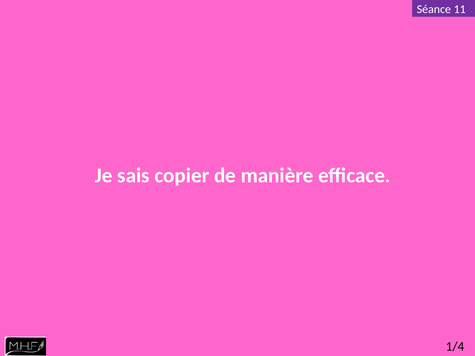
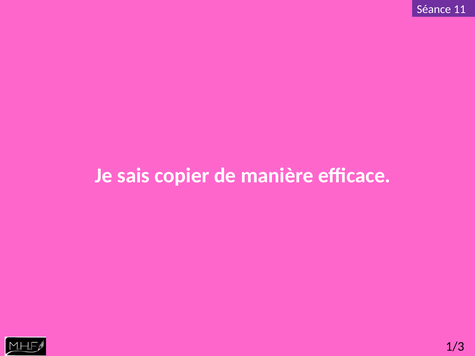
1/4: 1/4 -> 1/3 (455, 347)
